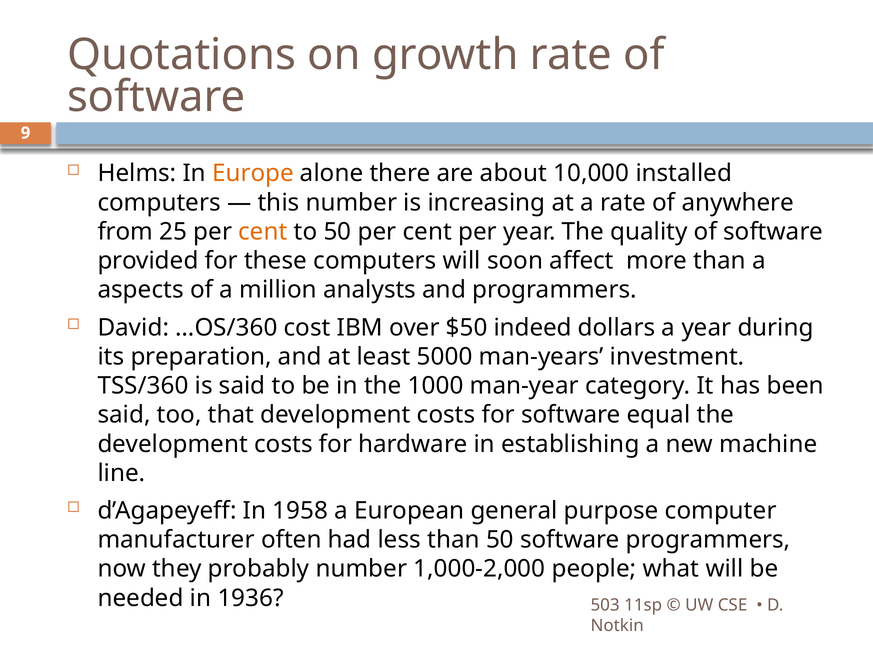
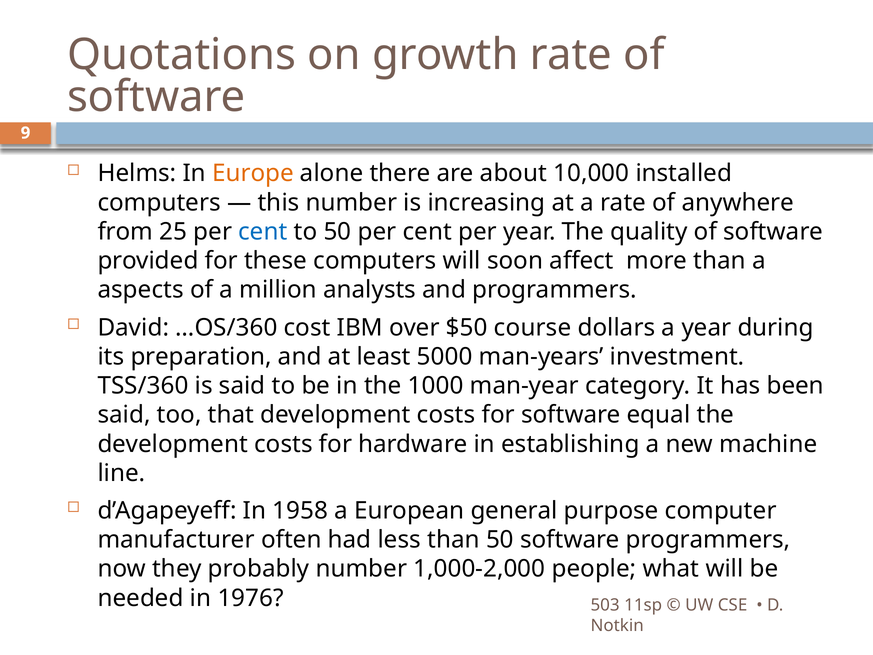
cent colour: orange -> blue (263, 232)
indeed: indeed -> course (533, 327)
1936: 1936 -> 1976 (251, 598)
